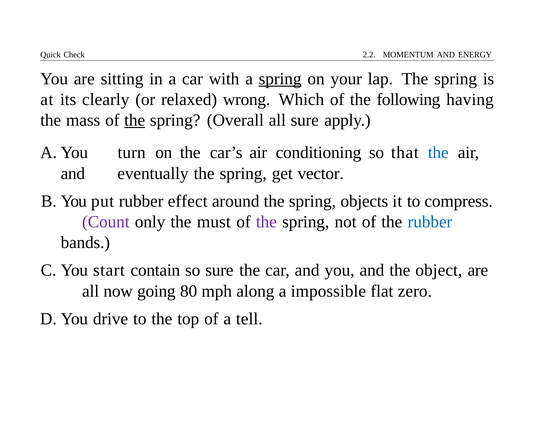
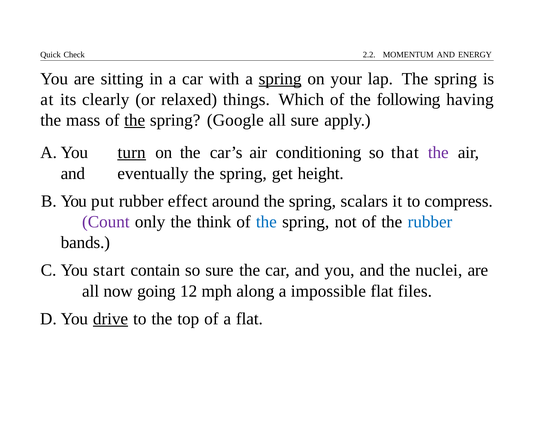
wrong: wrong -> things (246, 100)
Overall: Overall -> Google (235, 120)
turn underline: none -> present (132, 153)
the colour: blue -> purple (438, 153)
vector: vector -> height (321, 173)
objects: objects -> scalars (364, 201)
must: must -> think (214, 222)
the colour: purple -> blue (266, 222)
object: object -> nuclei (439, 270)
80: 80 -> 12 (189, 291)
zero: zero -> files (415, 291)
drive underline: none -> present (111, 319)
a tell: tell -> flat (249, 319)
